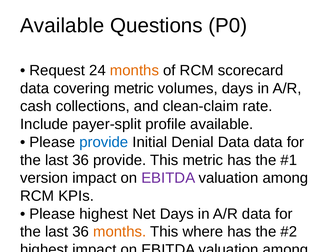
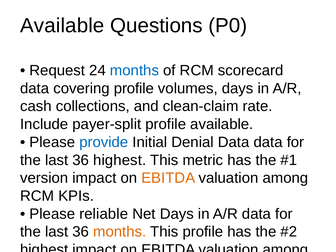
months colour: orange -> blue (134, 70)
covering metric: metric -> profile (134, 88)
36 provide: provide -> highest (120, 160)
EBITDA colour: purple -> orange (168, 178)
Please highest: highest -> reliable (104, 214)
This where: where -> profile (203, 232)
